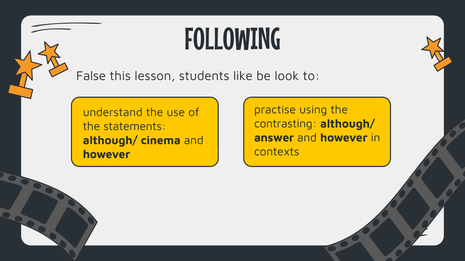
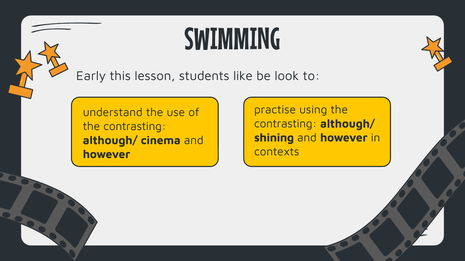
FOLLOWING: FOLLOWING -> SWIMMING (232, 39)
False: False -> Early (91, 76)
statements: statements -> contrasting (135, 127)
answer: answer -> shining (274, 138)
